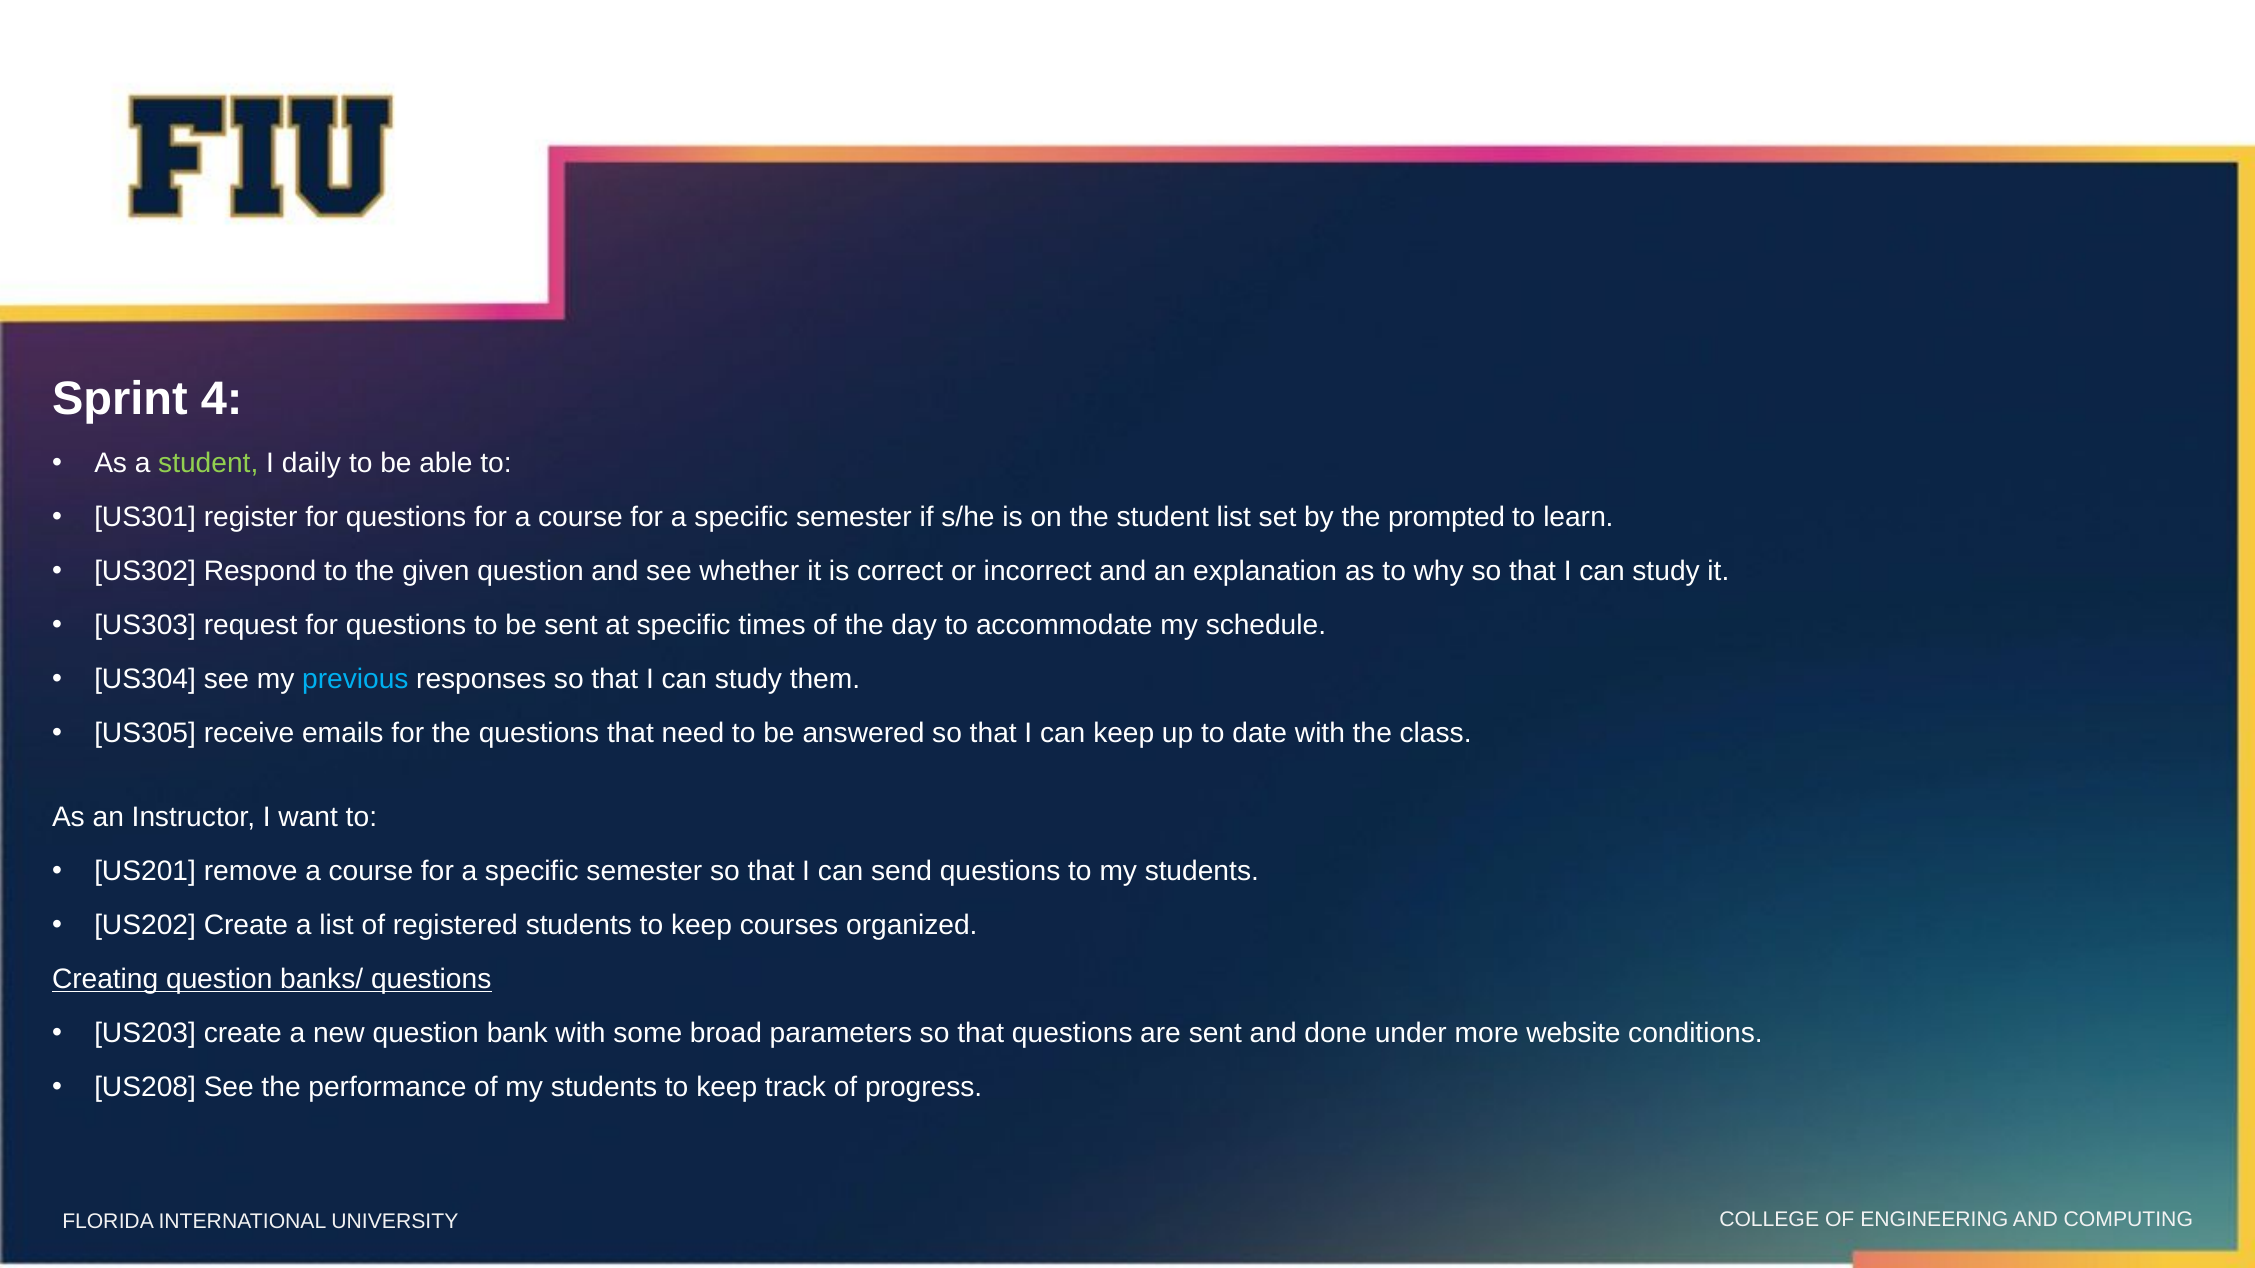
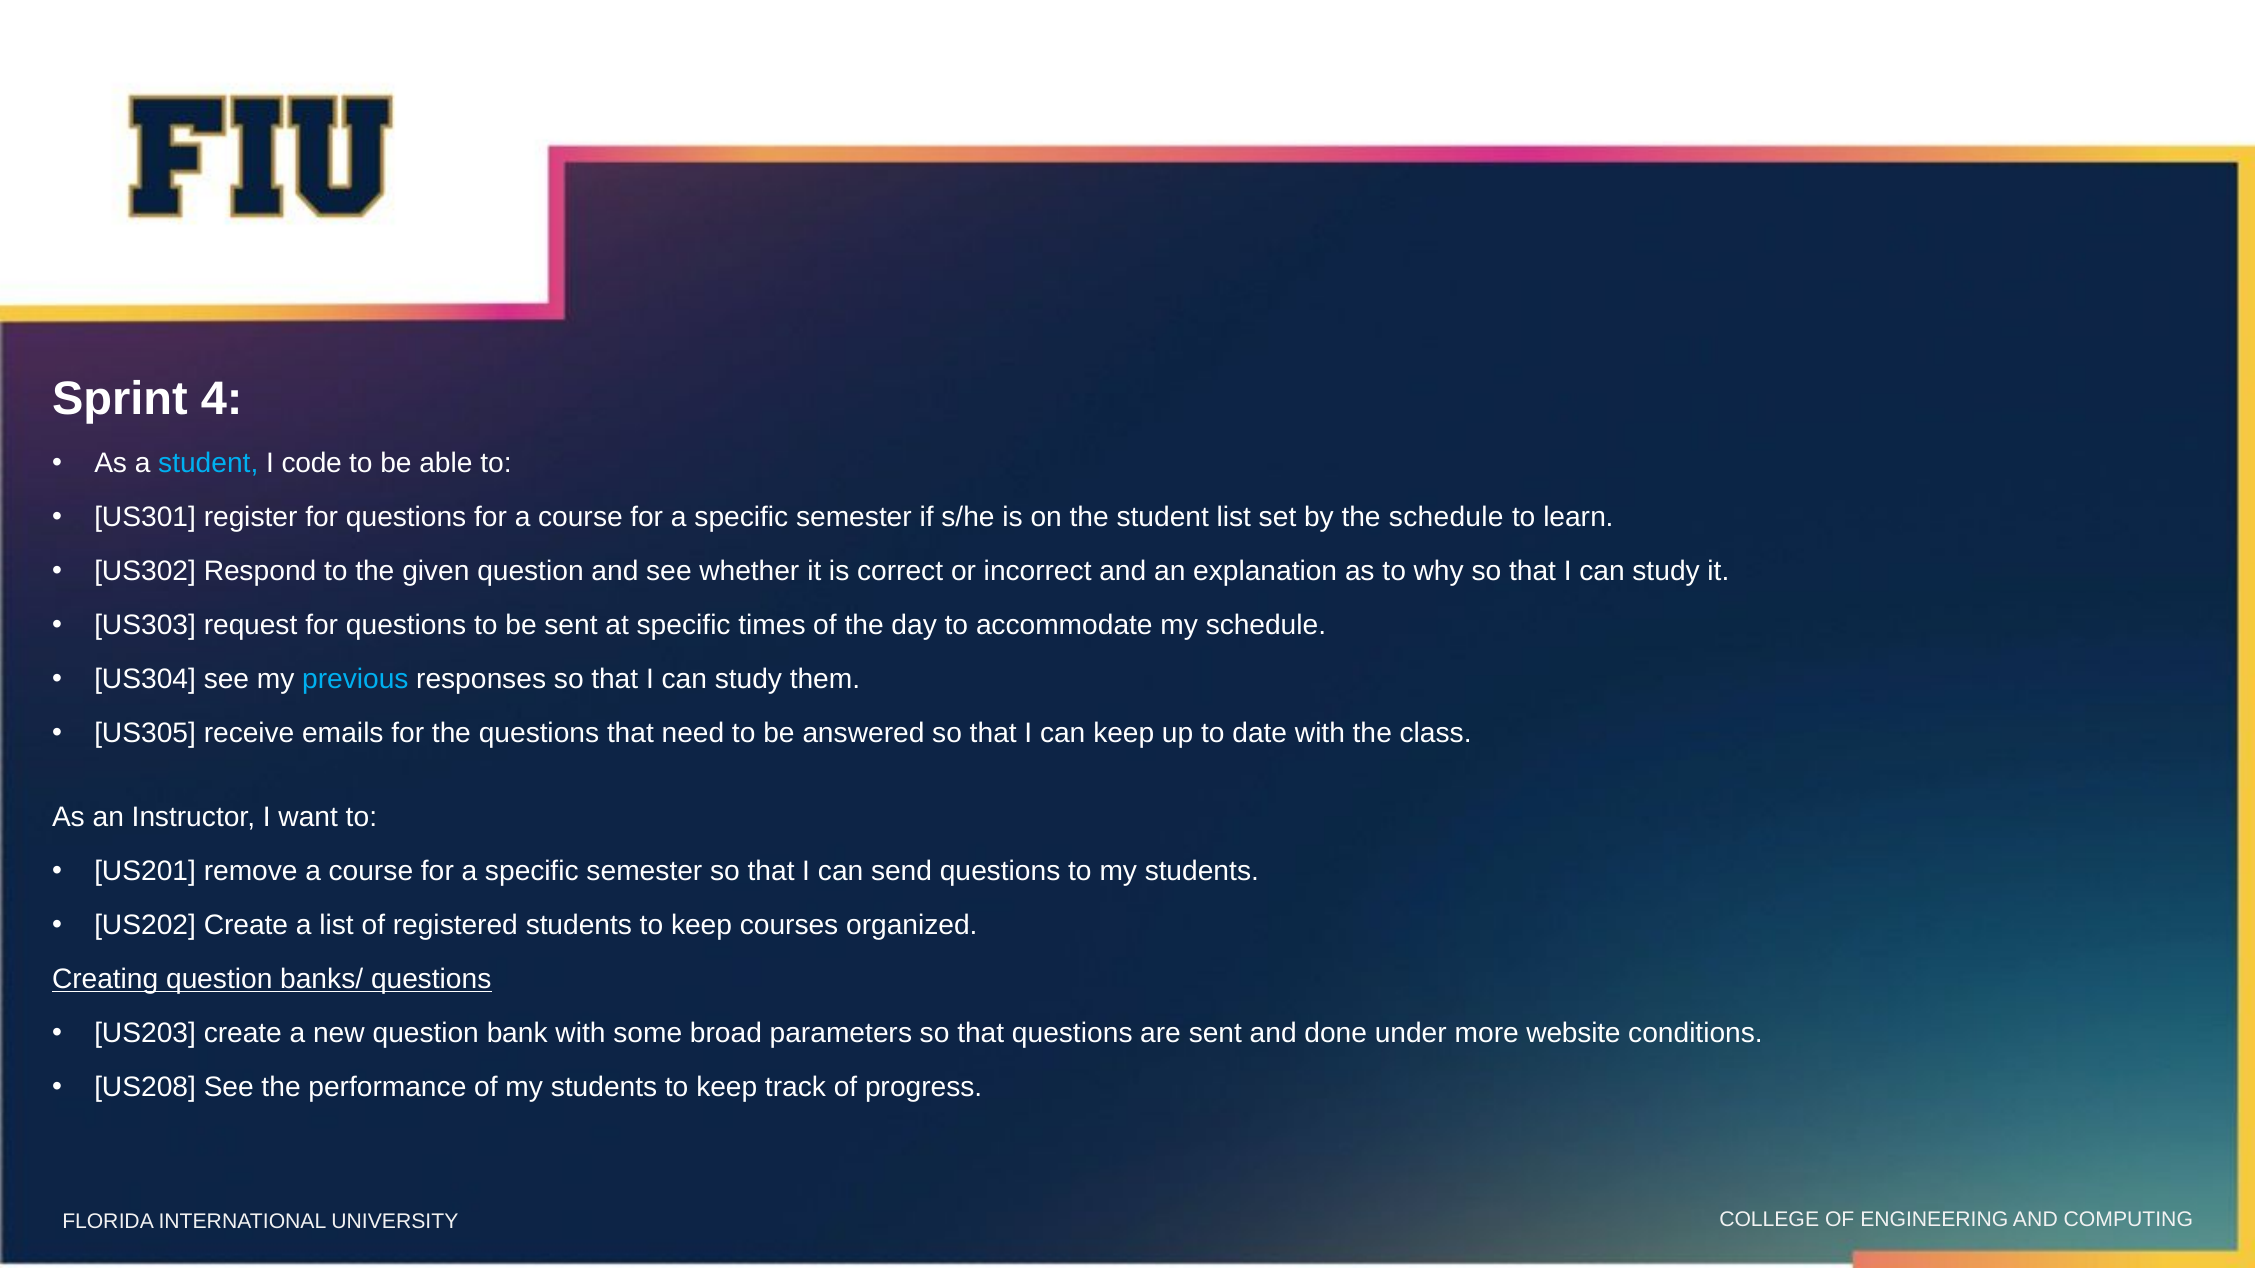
student colour: light green -> light blue (208, 464)
daily: daily -> code (312, 464)
the prompted: prompted -> schedule (1446, 518)
